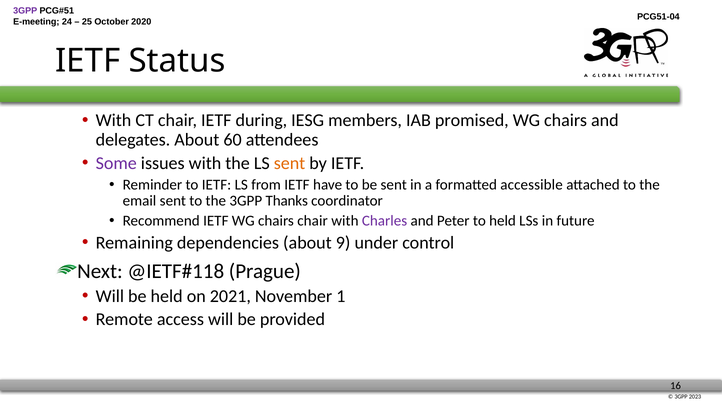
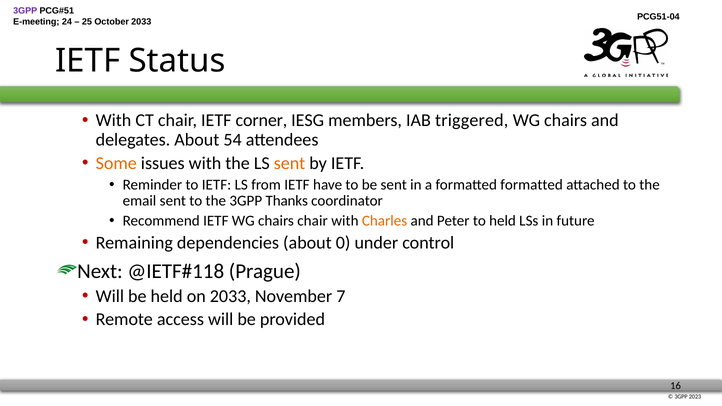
2020: 2020 -> 2033 (141, 22)
during: during -> corner (261, 120)
promised: promised -> triggered (472, 120)
60: 60 -> 54 (233, 140)
Some colour: purple -> orange (116, 163)
formatted accessible: accessible -> formatted (532, 185)
Charles colour: purple -> orange (385, 221)
9: 9 -> 0 (343, 243)
on 2021: 2021 -> 2033 (230, 296)
1: 1 -> 7 (341, 296)
